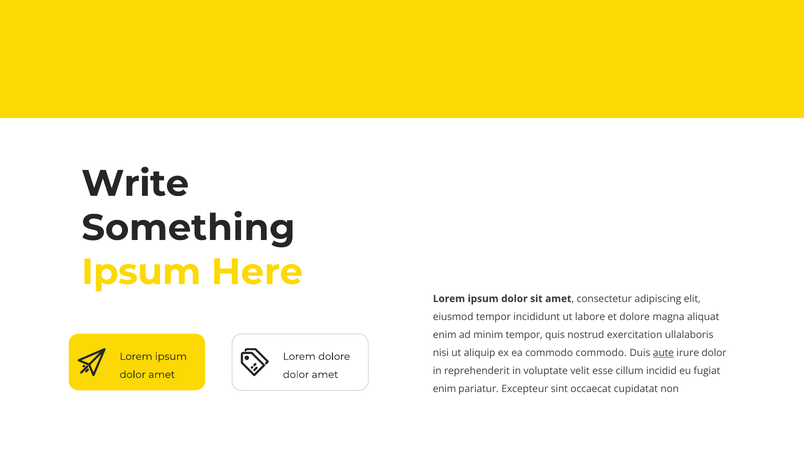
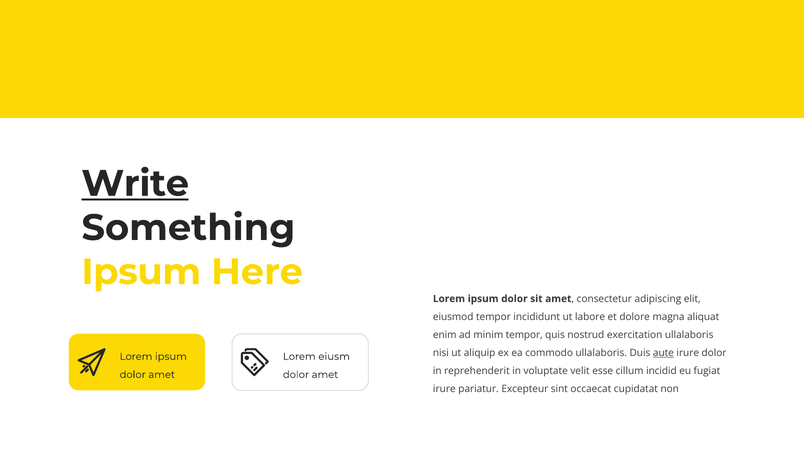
Write underline: none -> present (135, 184)
commodo commodo: commodo -> ullalaboris (601, 353)
Lorem dolore: dolore -> eiusm (334, 357)
enim: enim -> irure (444, 389)
